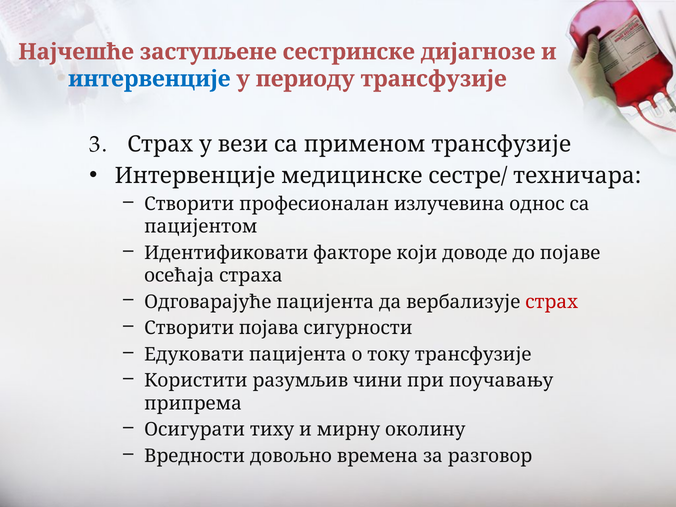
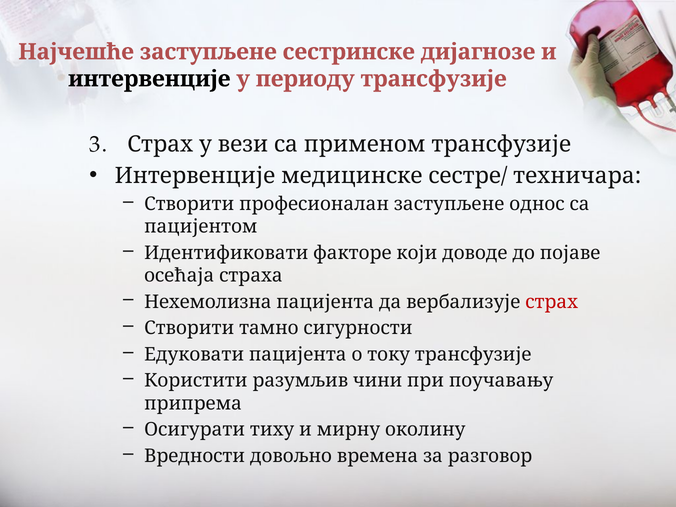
интервенције colour: blue -> black (149, 79)
професионалан излучевина: излучевина -> заступљене (449, 204)
Одговарајуће: Одговарајуће -> Нехемолизна (208, 302)
појава: појава -> тамно (269, 328)
